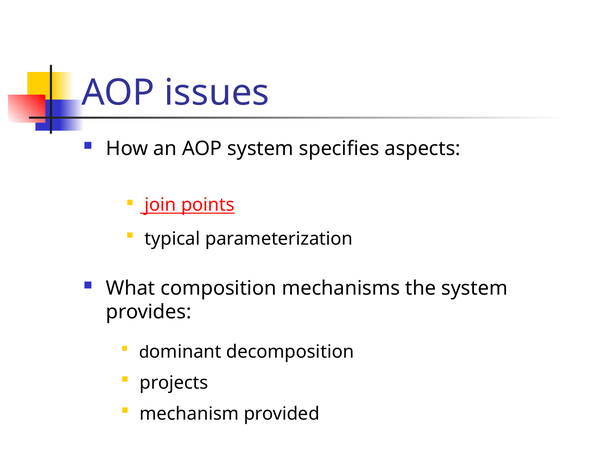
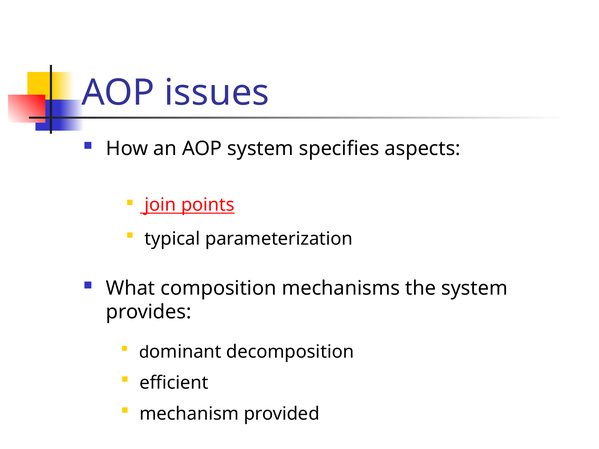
projects: projects -> efficient (174, 383)
